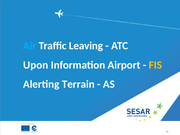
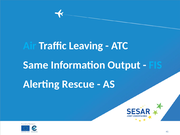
Upon: Upon -> Same (36, 65)
Airport: Airport -> Output (124, 65)
FIS colour: yellow -> light blue (155, 65)
Terrain: Terrain -> Rescue (78, 84)
